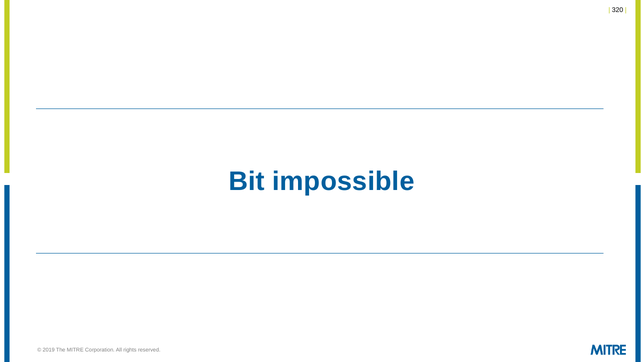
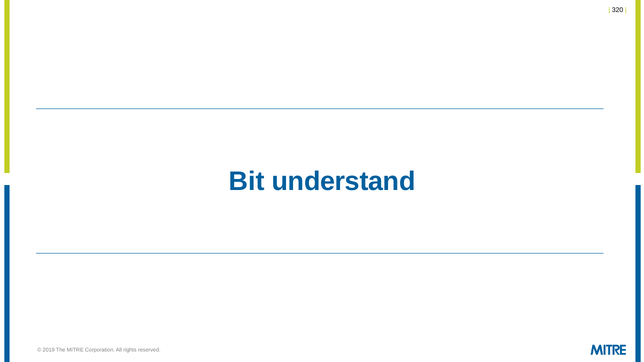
impossible: impossible -> understand (344, 181)
